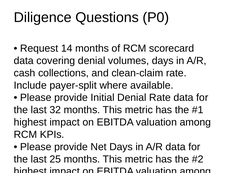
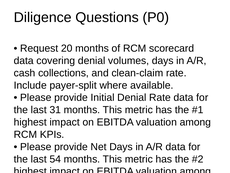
14: 14 -> 20 (67, 48)
32: 32 -> 31 (55, 110)
25: 25 -> 54 (55, 159)
